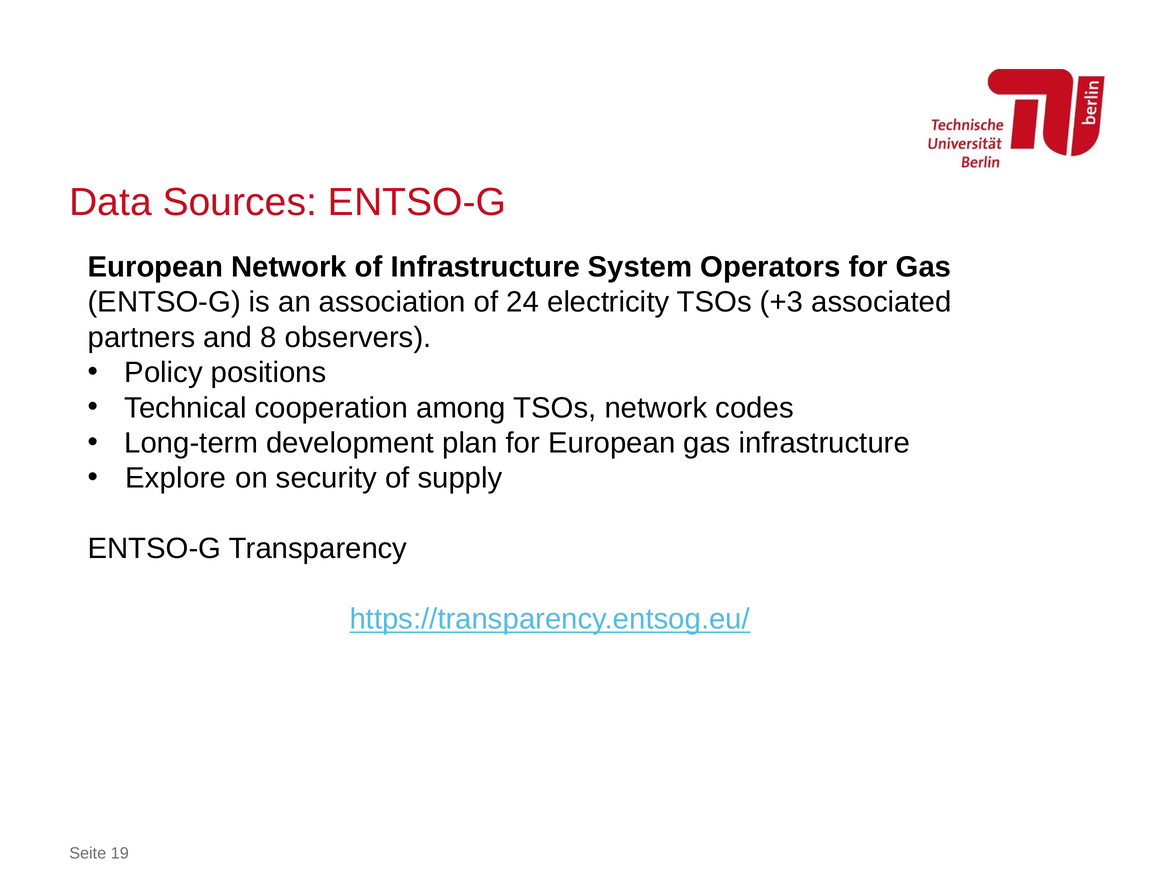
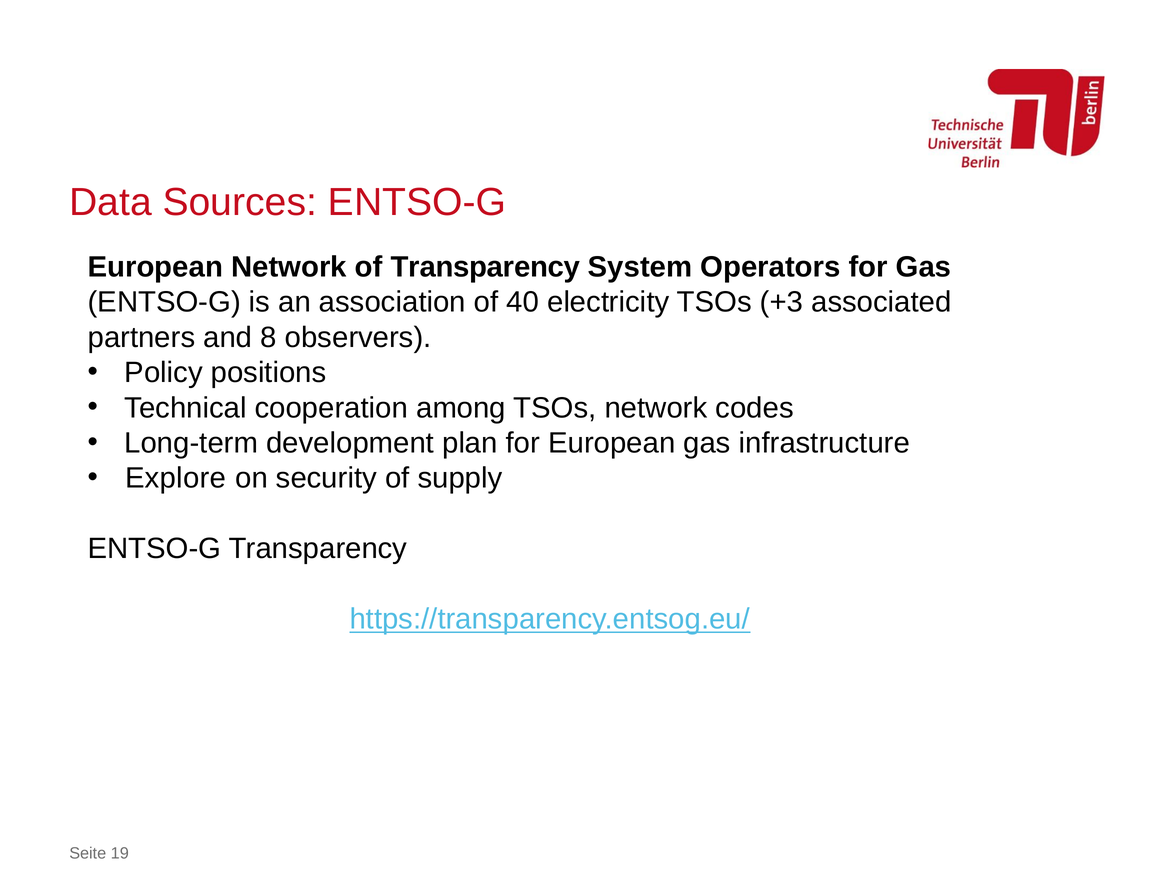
of Infrastructure: Infrastructure -> Transparency (485, 267)
24: 24 -> 40 (523, 302)
